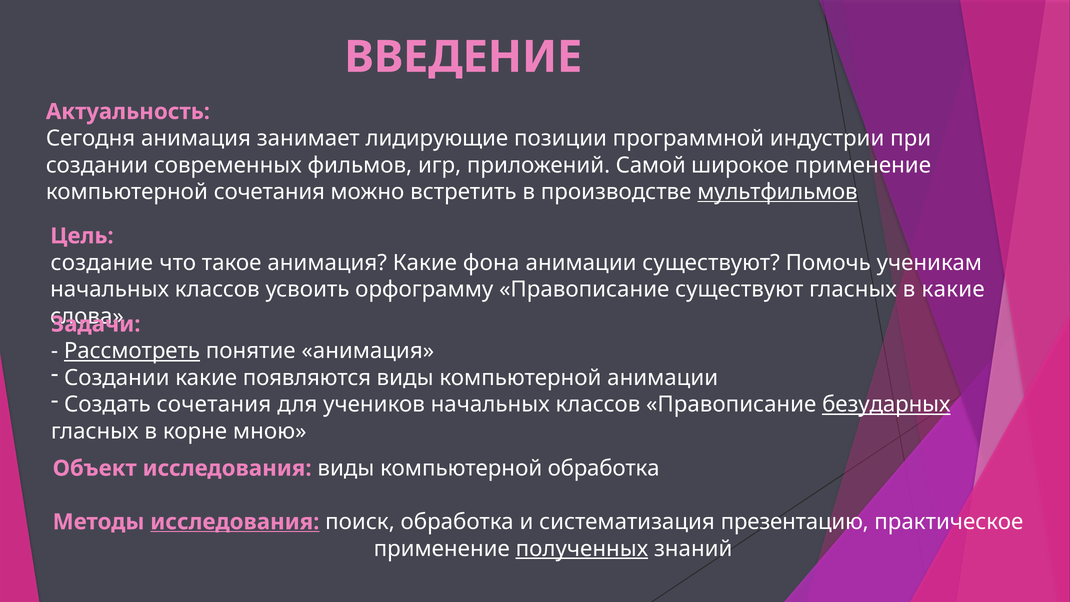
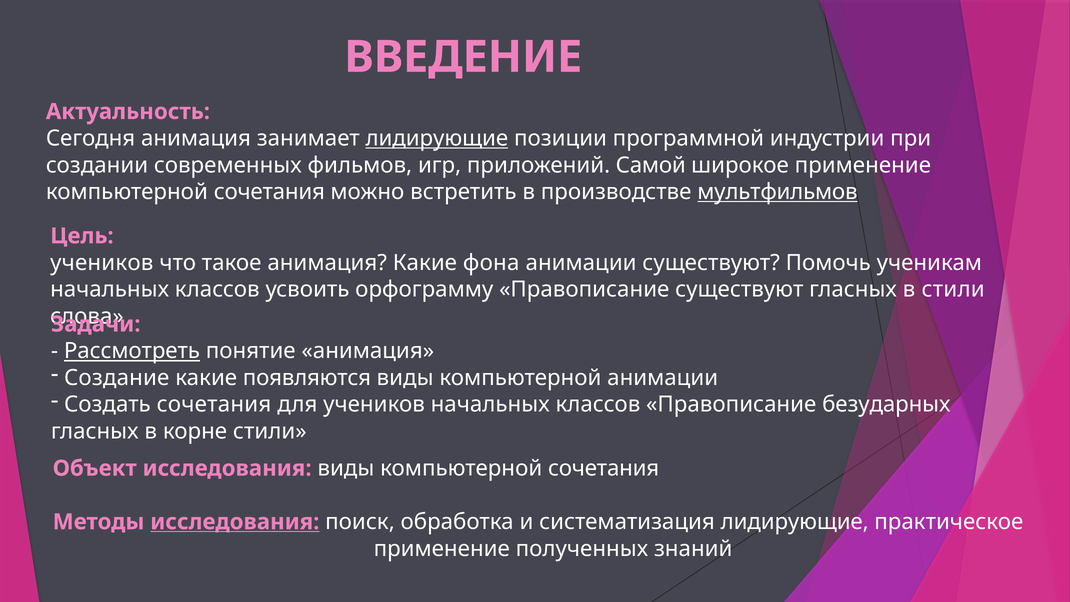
лидирующие underline: none -> present (437, 138)
создание: создание -> учеников (102, 263)
в какие: какие -> стили (953, 289)
Создании: Создании -> Создание (117, 378)
безударных underline: present -> none (886, 404)
корне мною: мною -> стили (270, 431)
виды компьютерной обработка: обработка -> сочетания (604, 468)
систематизация презентацию: презентацию -> лидирующие (795, 522)
полученных underline: present -> none (582, 549)
